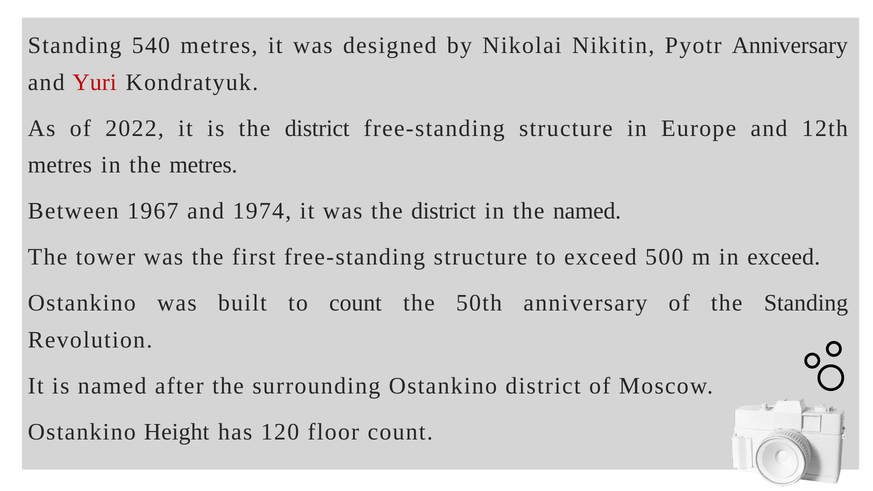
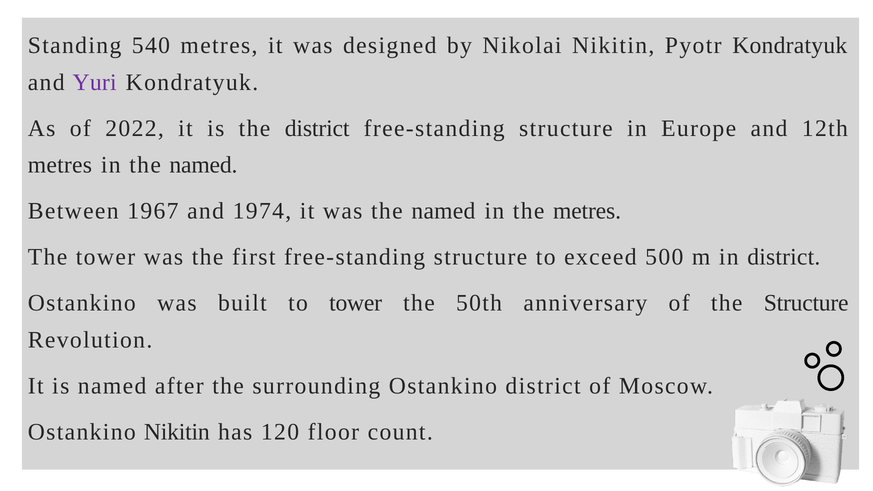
Pyotr Anniversary: Anniversary -> Kondratyuk (790, 45)
Yuri colour: red -> purple (95, 82)
in the metres: metres -> named (203, 165)
was the district: district -> named (443, 211)
the named: named -> metres (587, 211)
in exceed: exceed -> district (784, 257)
to count: count -> tower (356, 303)
the Standing: Standing -> Structure (806, 303)
Ostankino Height: Height -> Nikitin (177, 432)
